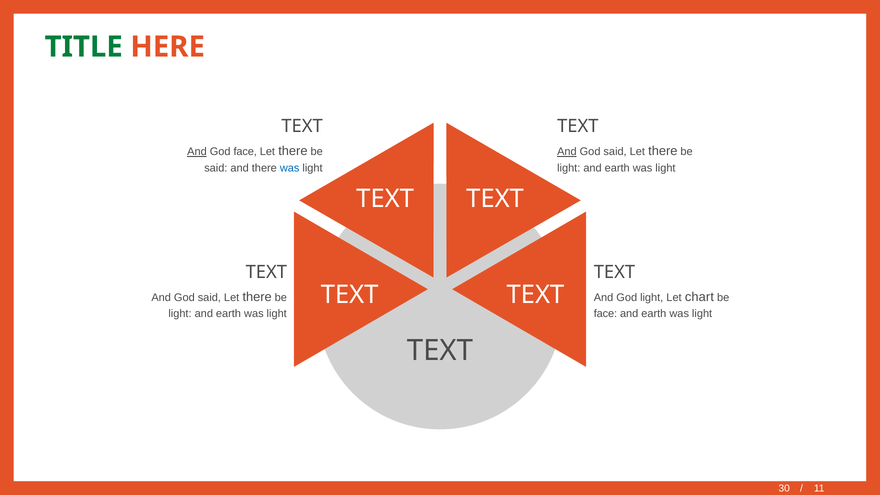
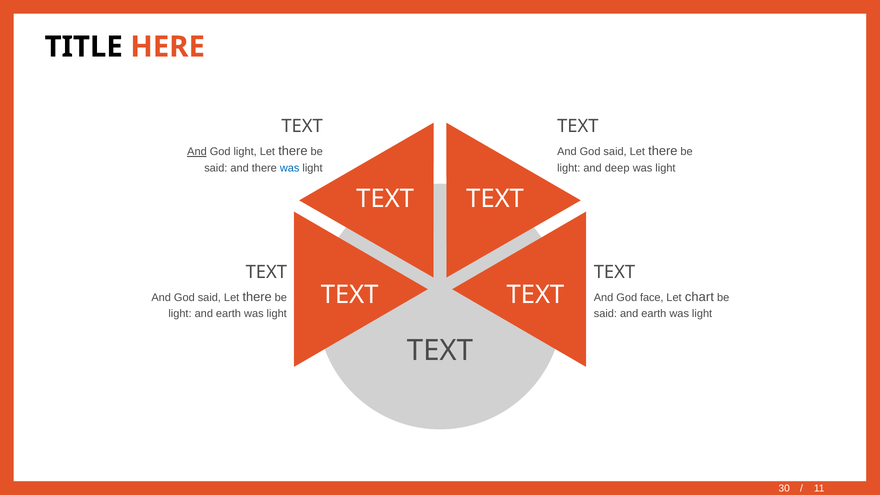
TITLE colour: green -> black (84, 47)
God face: face -> light (245, 152)
And underline: present -> none (567, 152)
earth: earth -> deep (617, 168)
God light: light -> face (652, 298)
face: face -> said (605, 314)
